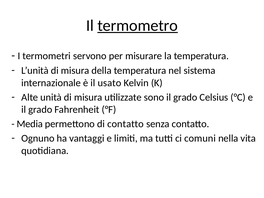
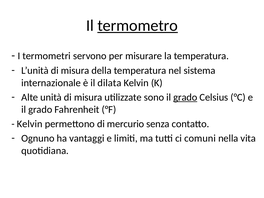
usato: usato -> dilata (109, 83)
grado underline: none -> present (185, 97)
Media: Media -> Kelvin (30, 124)
di contatto: contatto -> mercurio (126, 124)
